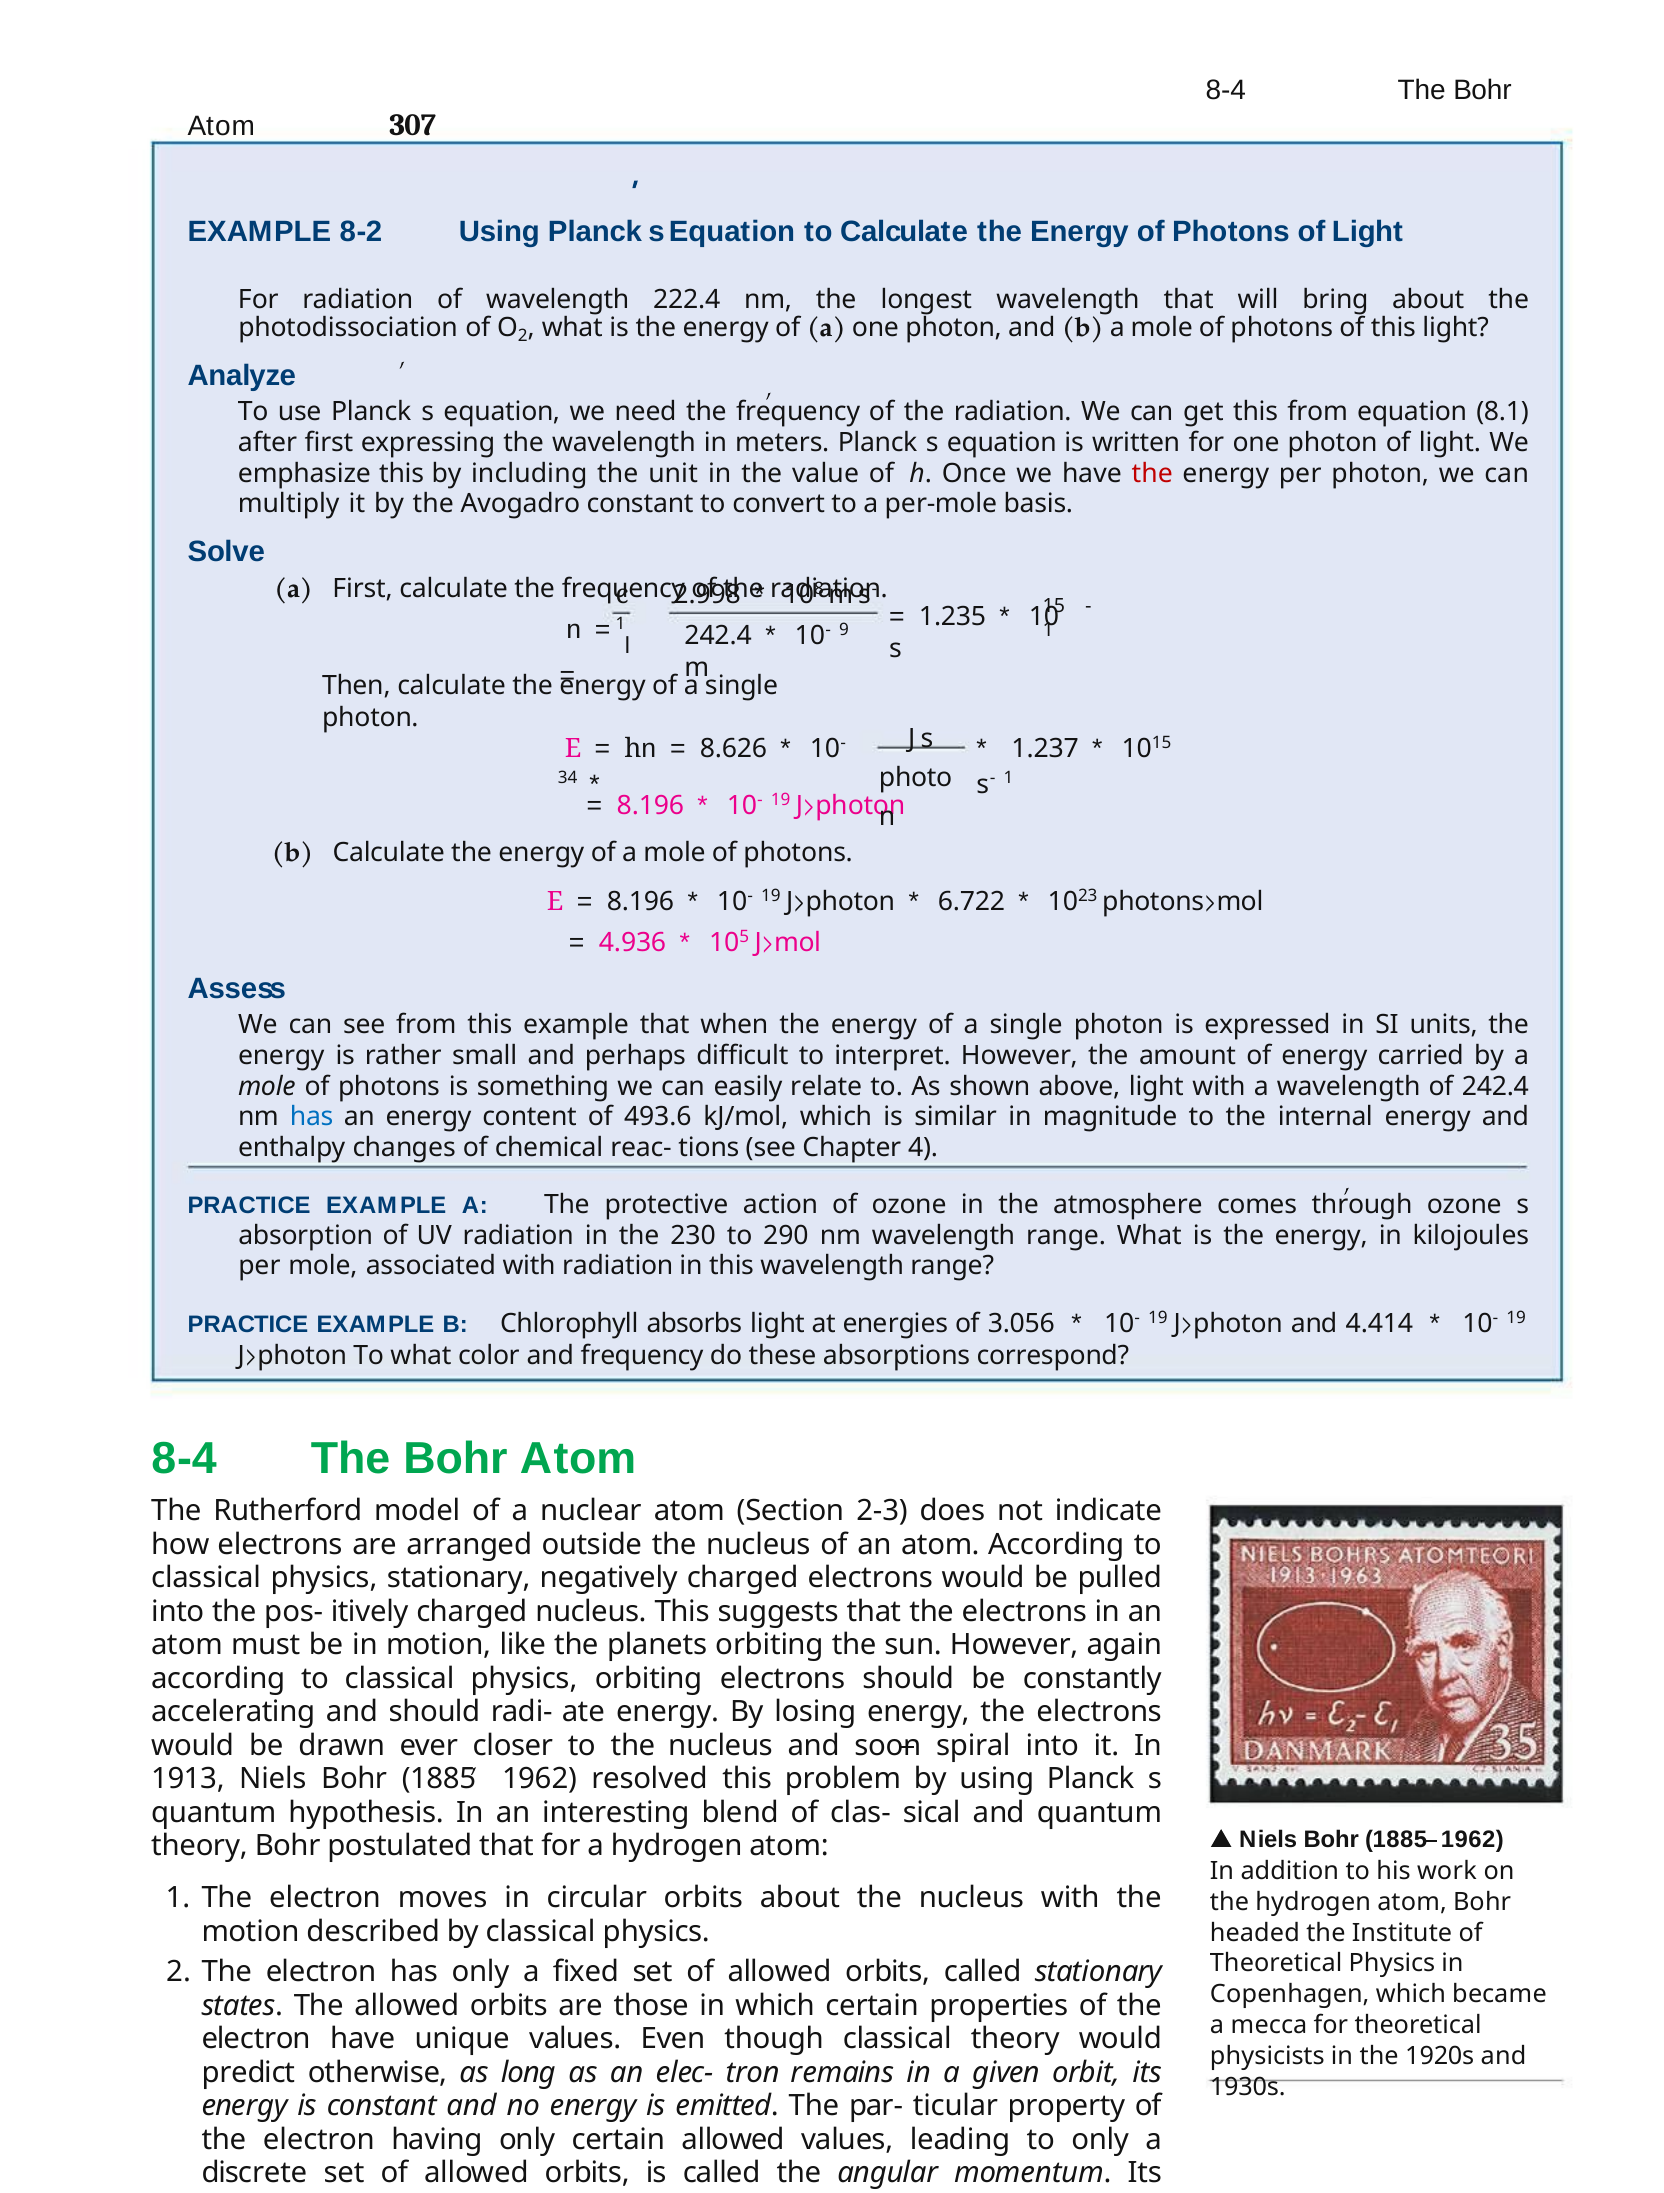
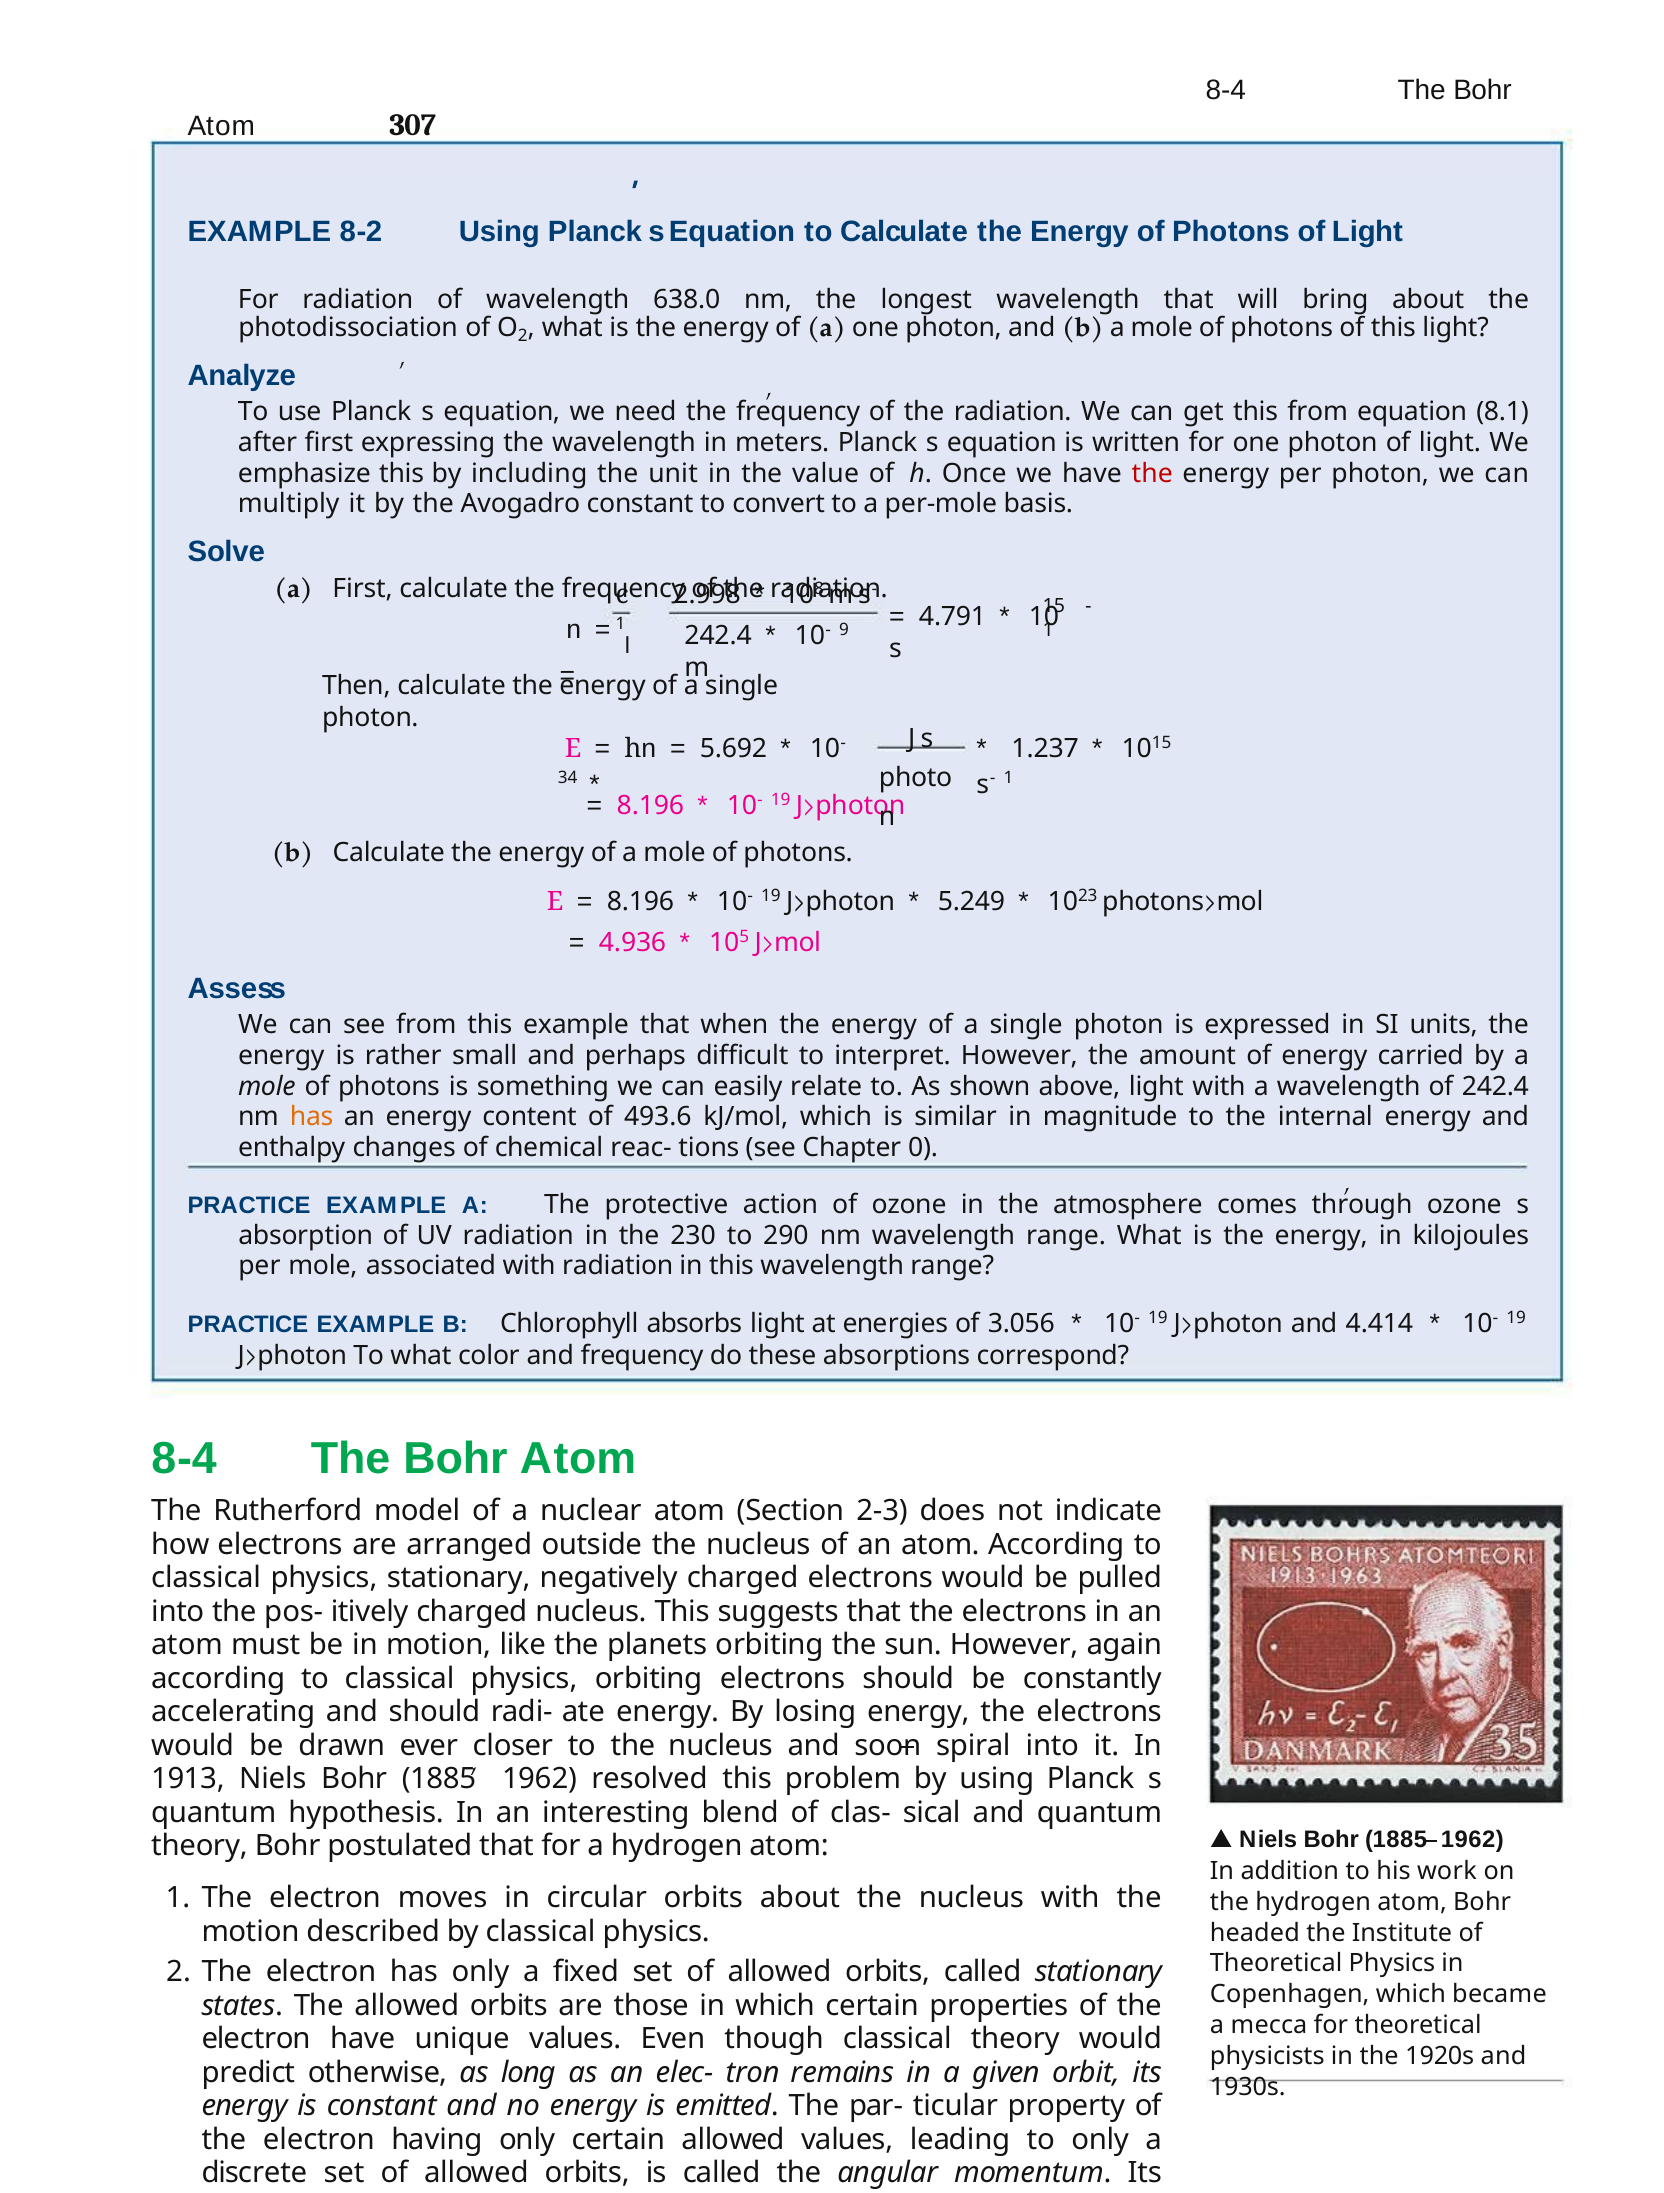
222.4: 222.4 -> 638.0 (687, 299)
1.235: 1.235 -> 4.791 (953, 617)
8.626: 8.626 -> 5.692 (734, 749)
6.722: 6.722 -> 5.249 (971, 902)
has colour: blue -> orange (312, 1117)
4: 4 -> 0 (923, 1148)
